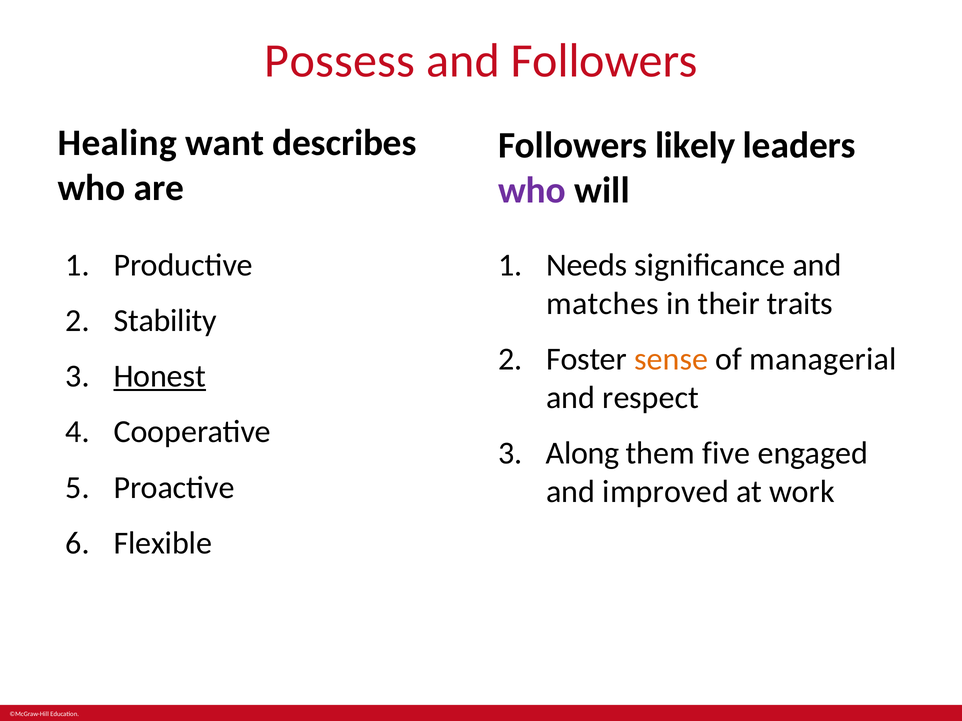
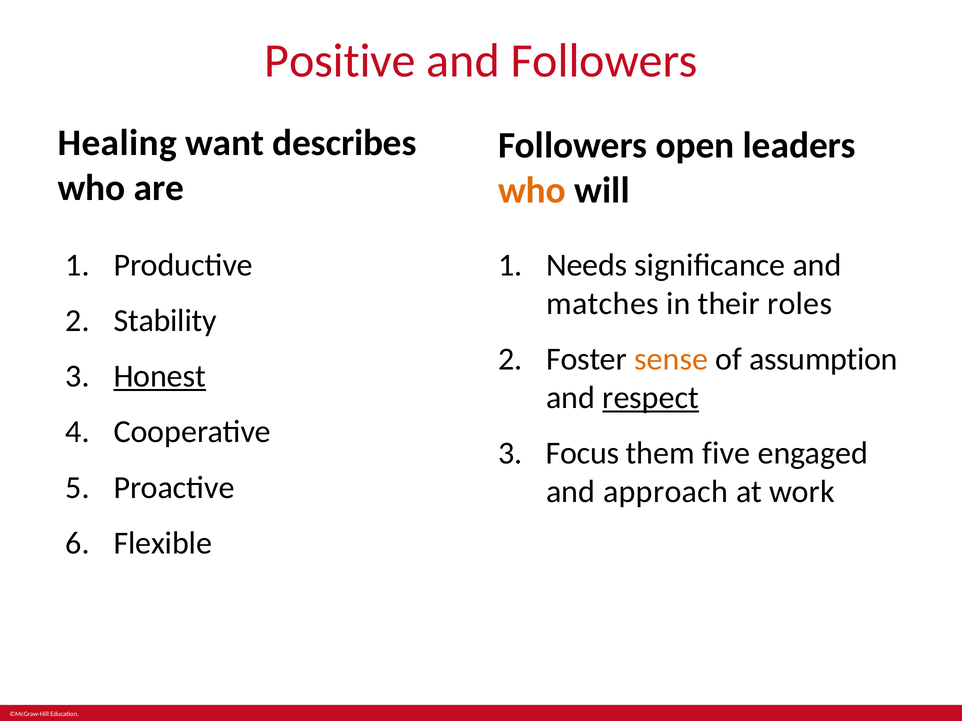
Possess: Possess -> Positive (340, 61)
likely: likely -> open (695, 145)
who colour: purple -> orange (532, 190)
traits: traits -> roles (800, 304)
managerial: managerial -> assumption (823, 360)
respect underline: none -> present (651, 398)
Along: Along -> Focus (583, 454)
improved: improved -> approach (666, 492)
